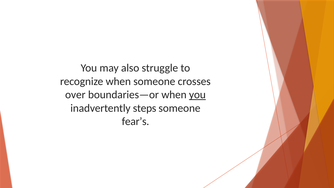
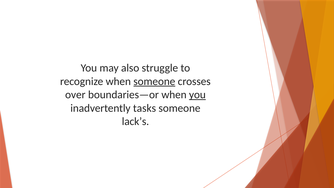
someone underline: none -> present (154, 81)
steps: steps -> tasks (145, 108)
fear’s: fear’s -> lack’s (135, 121)
